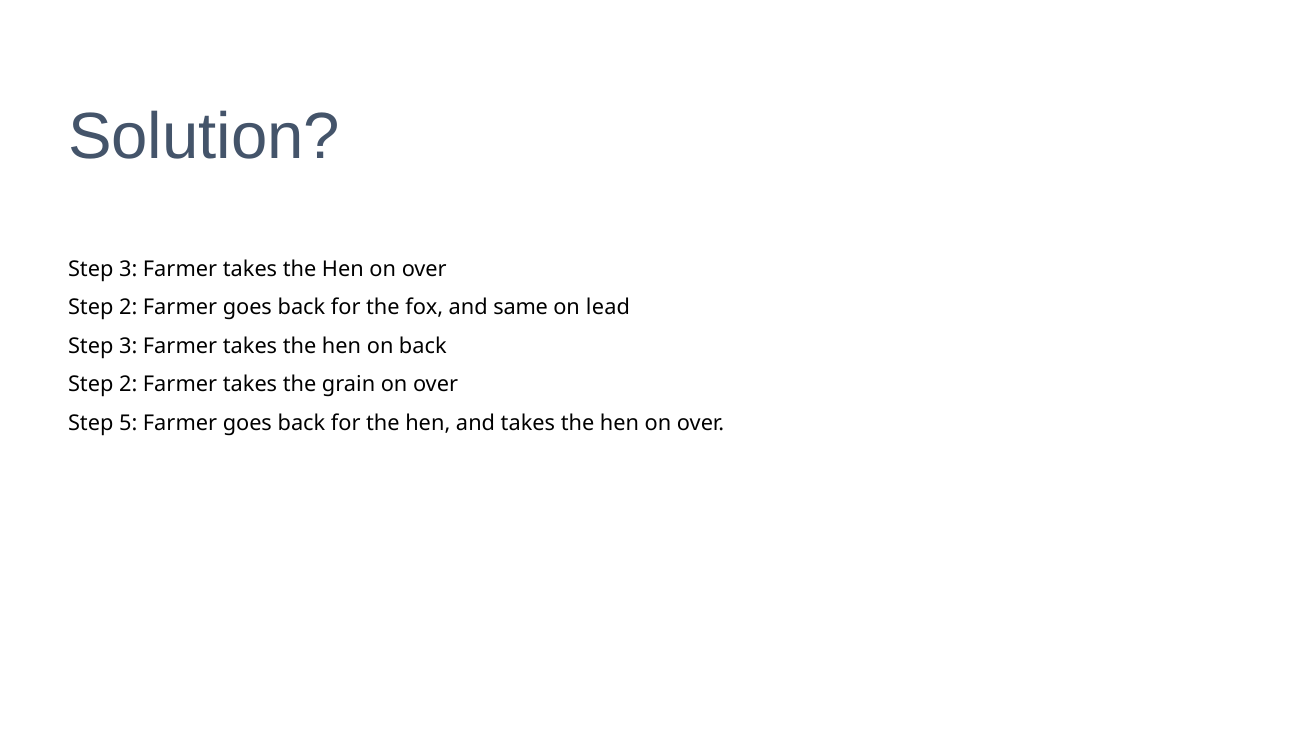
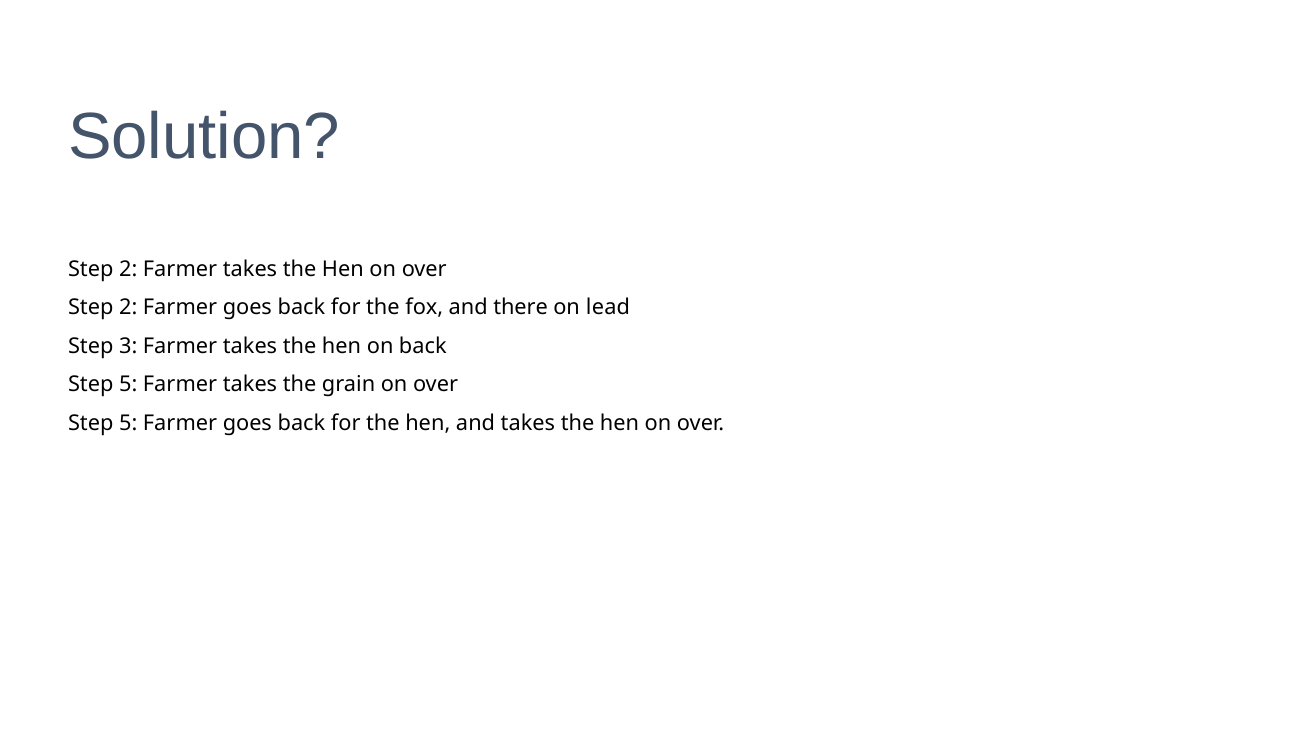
3: 3 -> 2 (128, 269)
same: same -> there (521, 308)
2: 2 -> 5 (128, 385)
